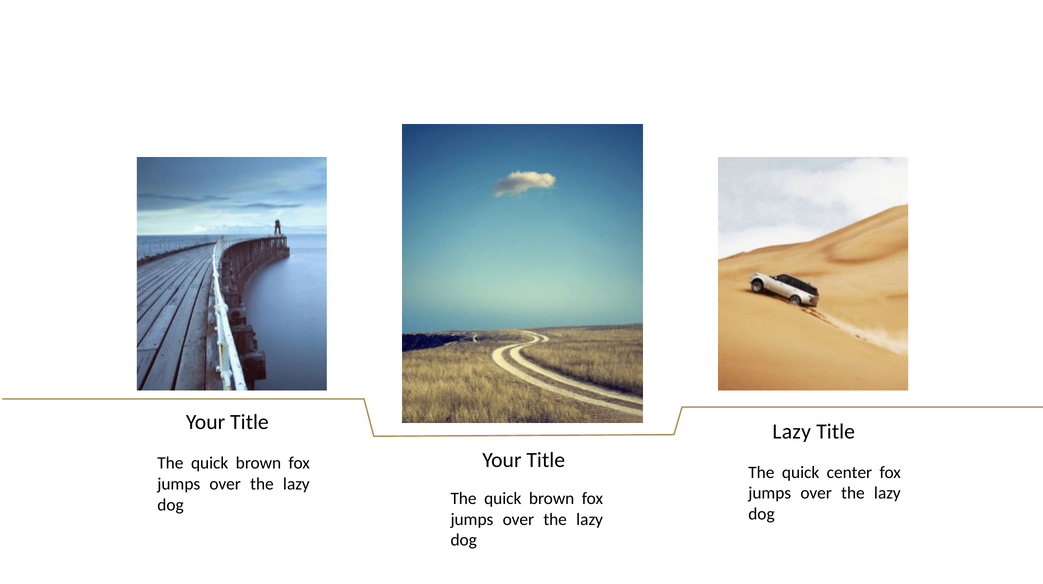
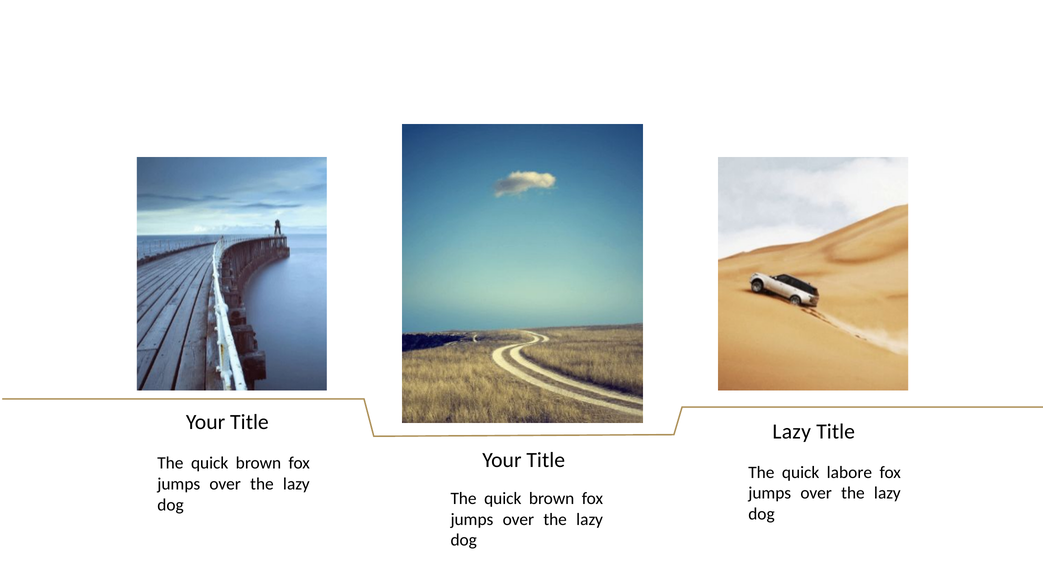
center: center -> labore (849, 472)
